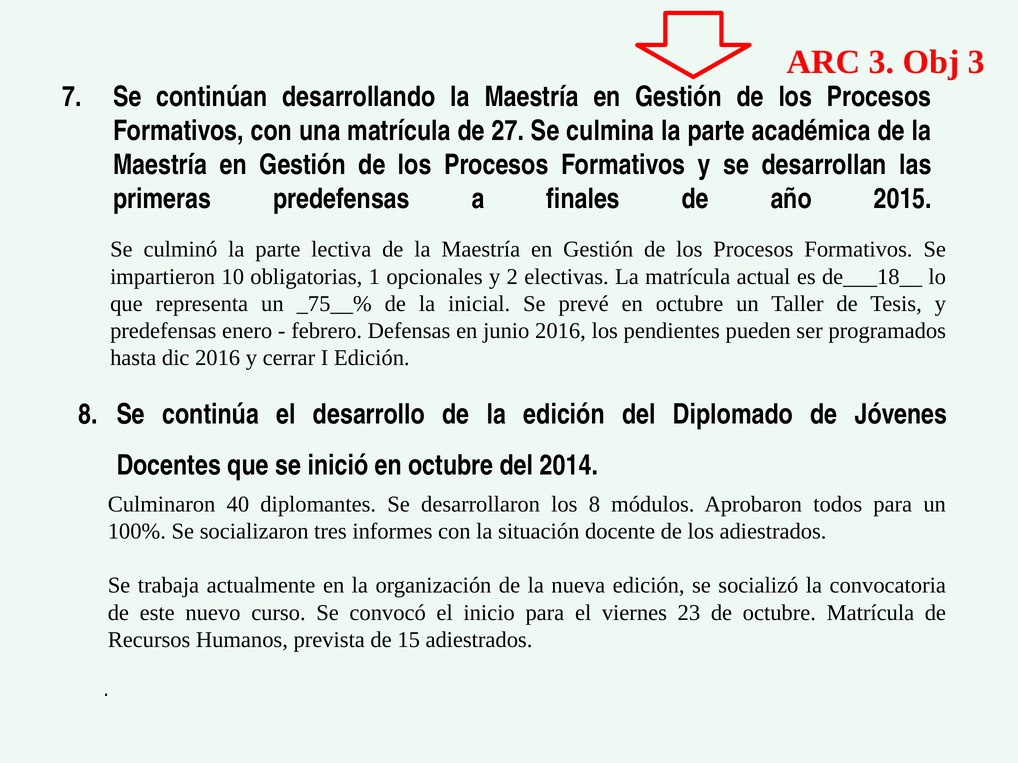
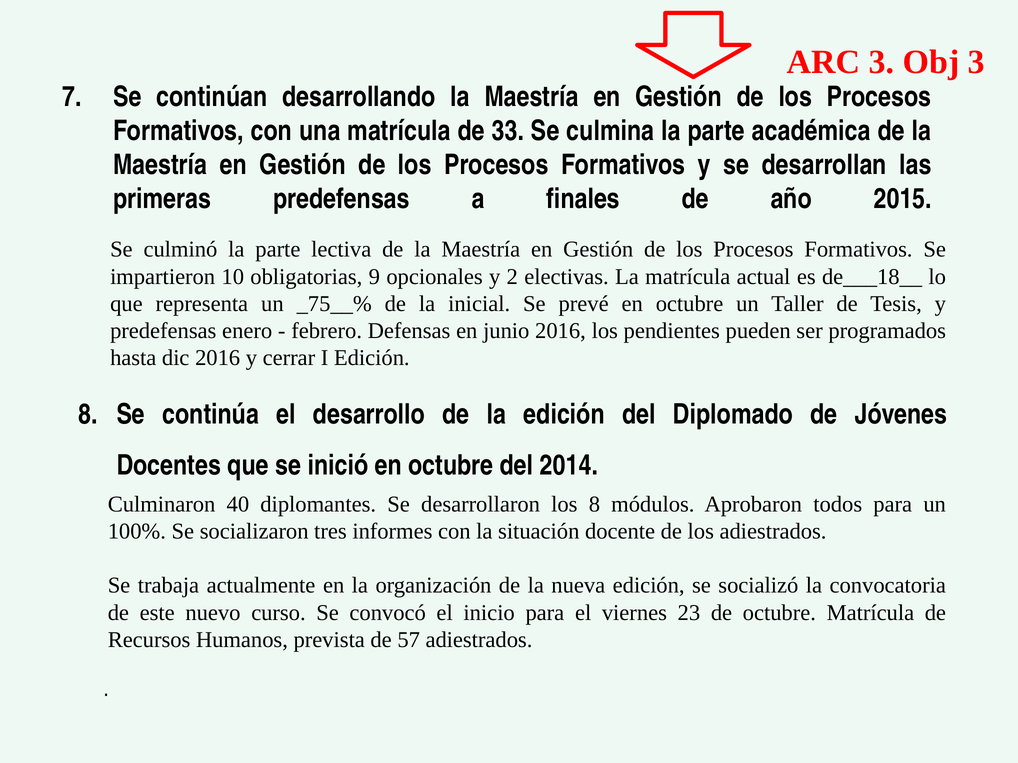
27: 27 -> 33 (508, 131)
1: 1 -> 9 (374, 277)
15: 15 -> 57 (409, 640)
